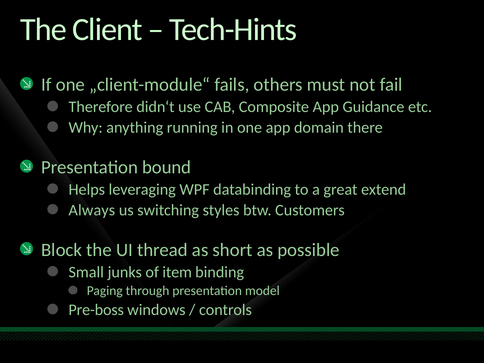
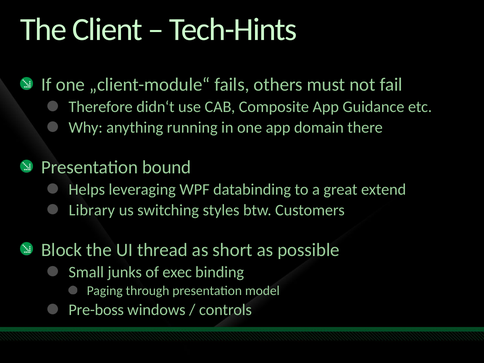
Always: Always -> Library (92, 210)
item: item -> exec (177, 272)
